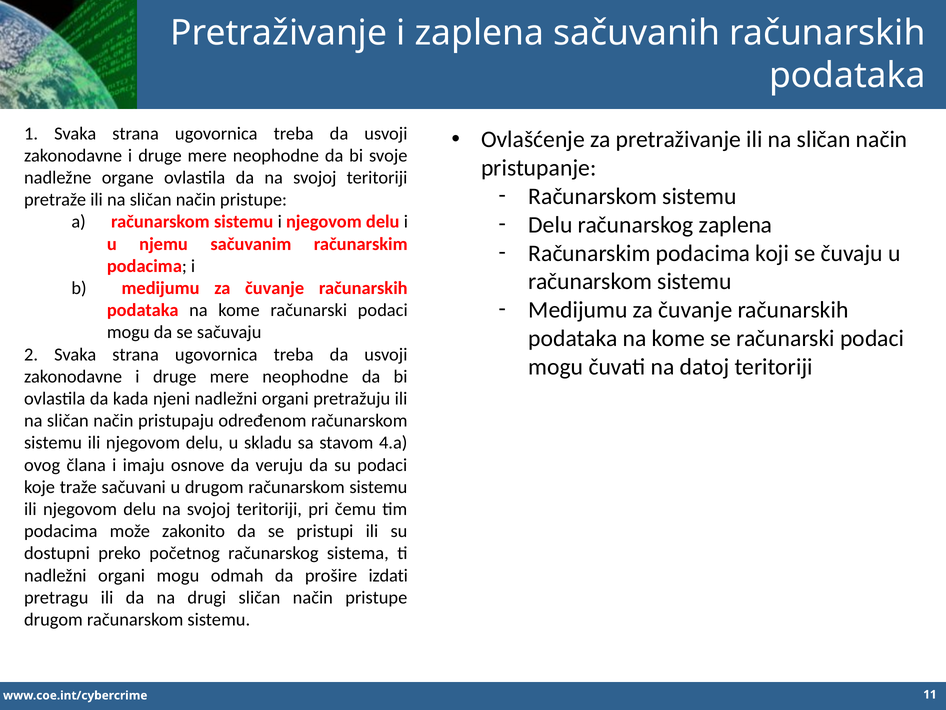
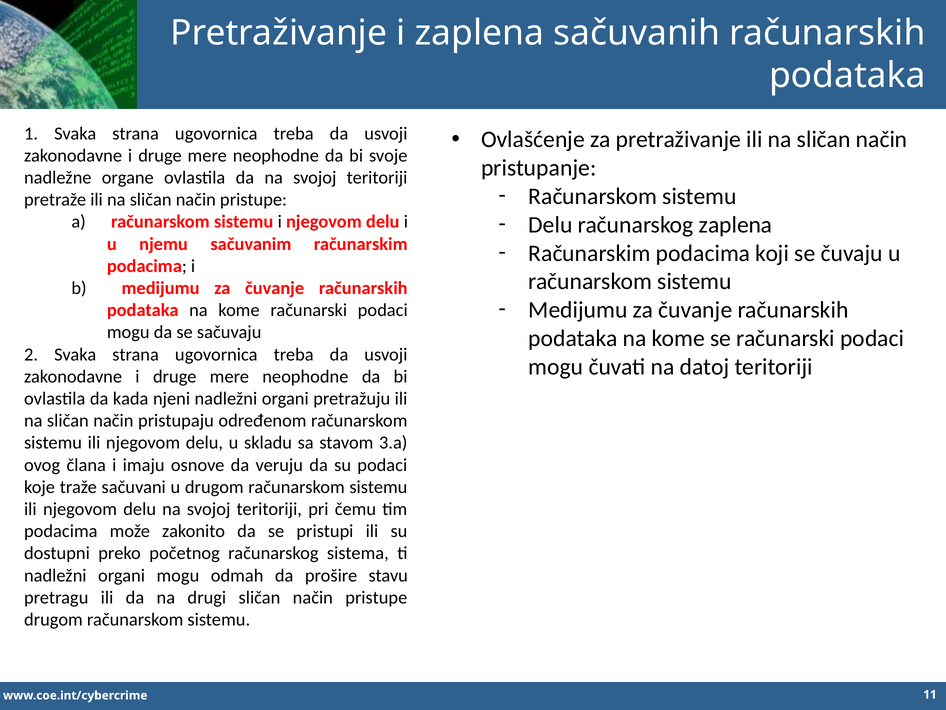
4.a: 4.a -> 3.a (393, 443)
izdati: izdati -> stavu (388, 575)
